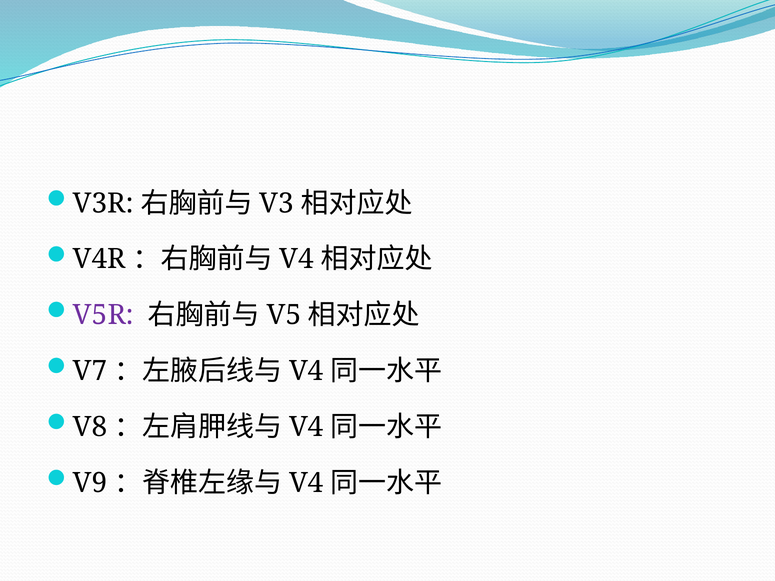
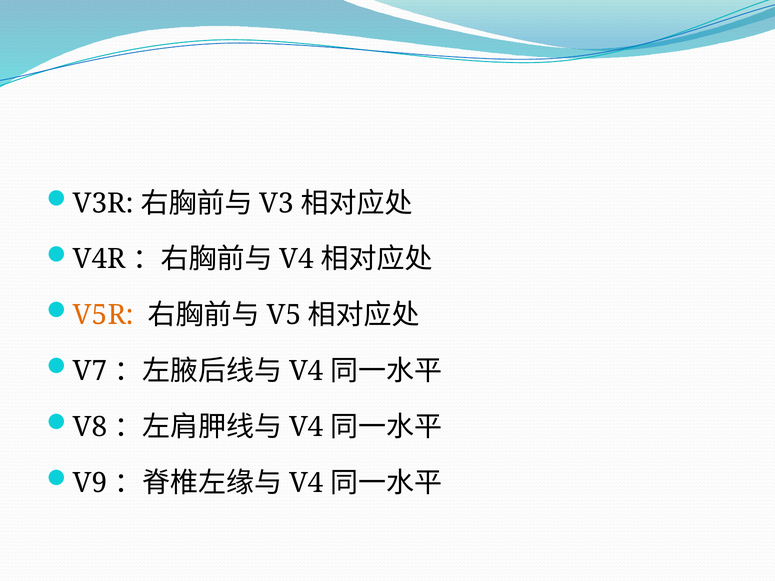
V5R colour: purple -> orange (103, 315)
